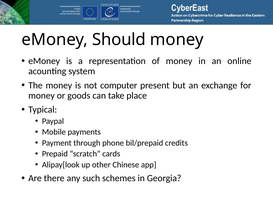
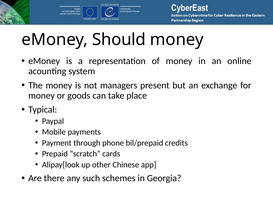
computer: computer -> managers (119, 85)
